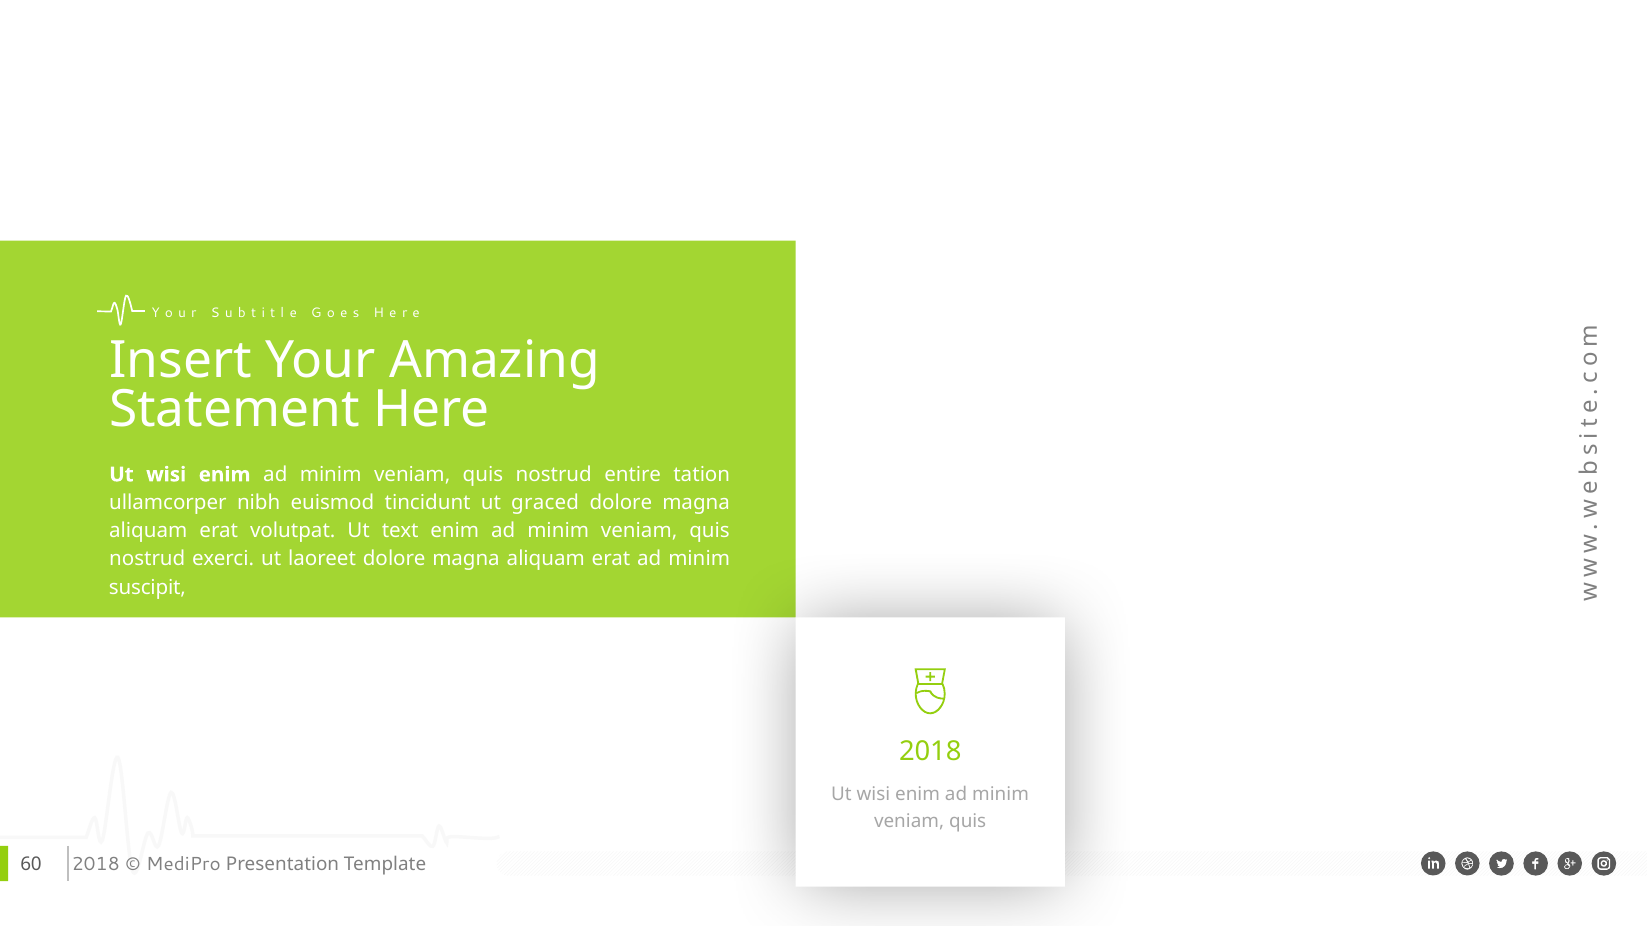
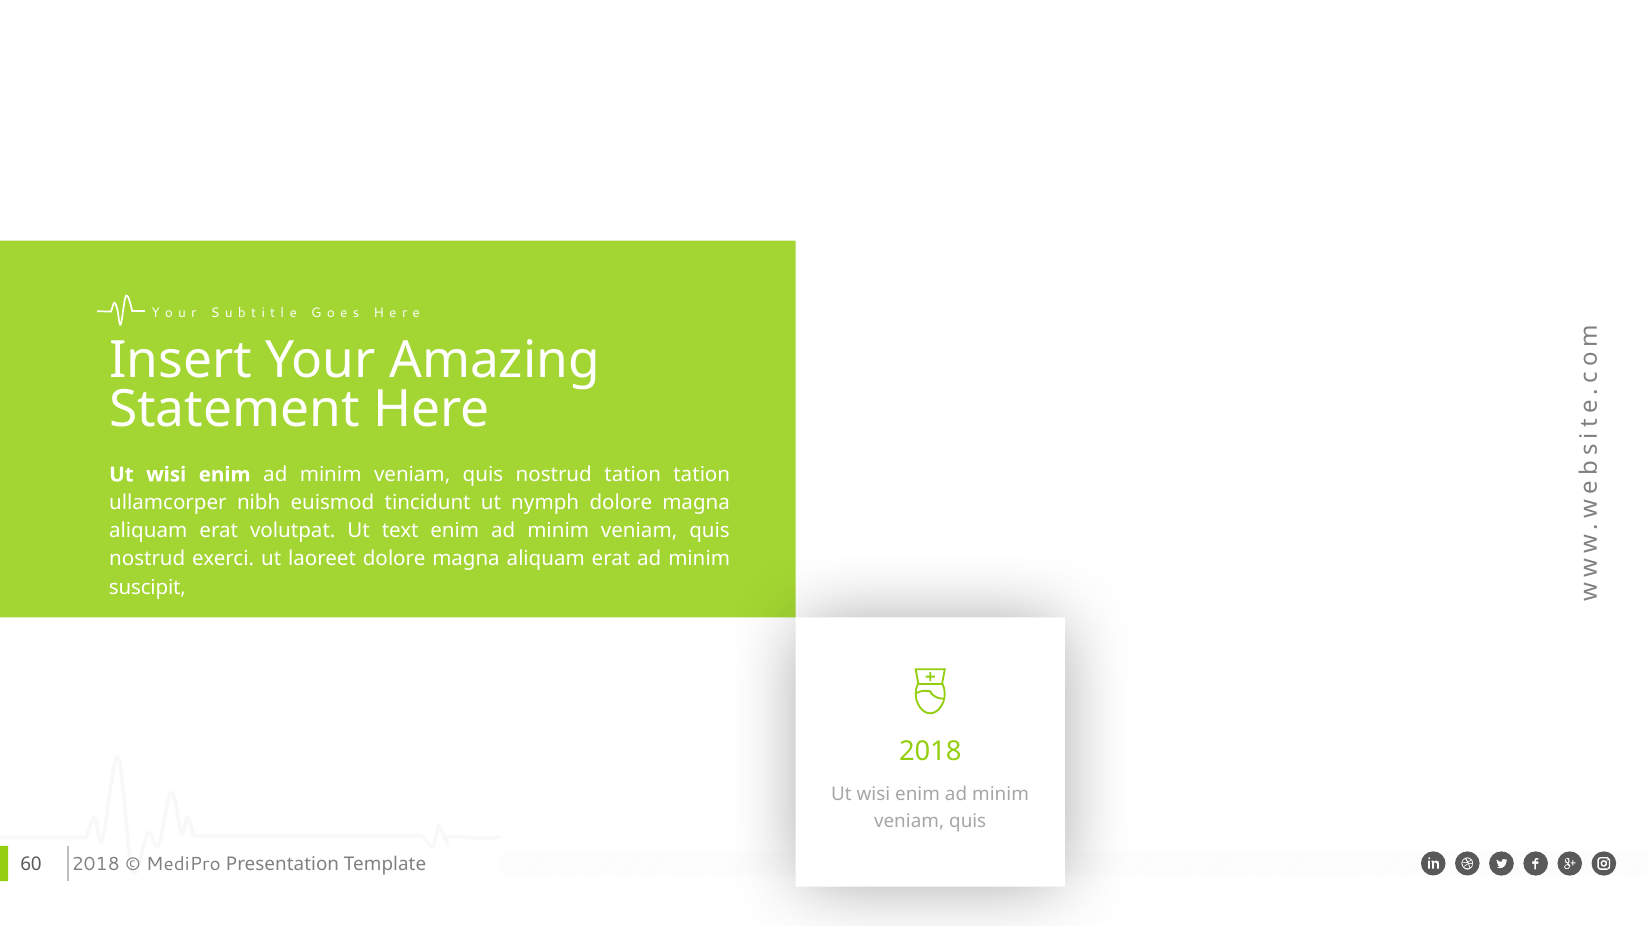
nostrud entire: entire -> tation (633, 475)
graced: graced -> nymph (545, 503)
